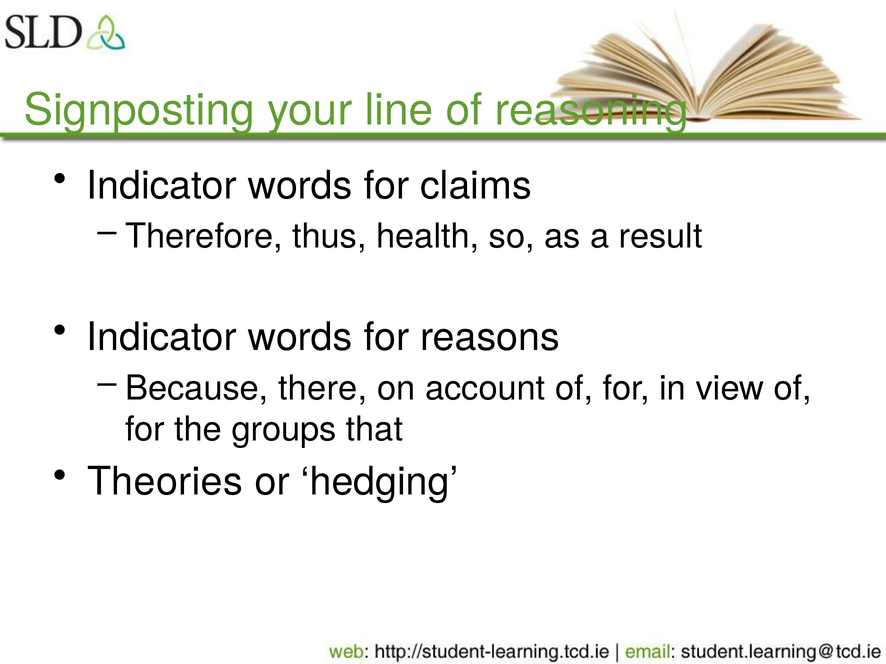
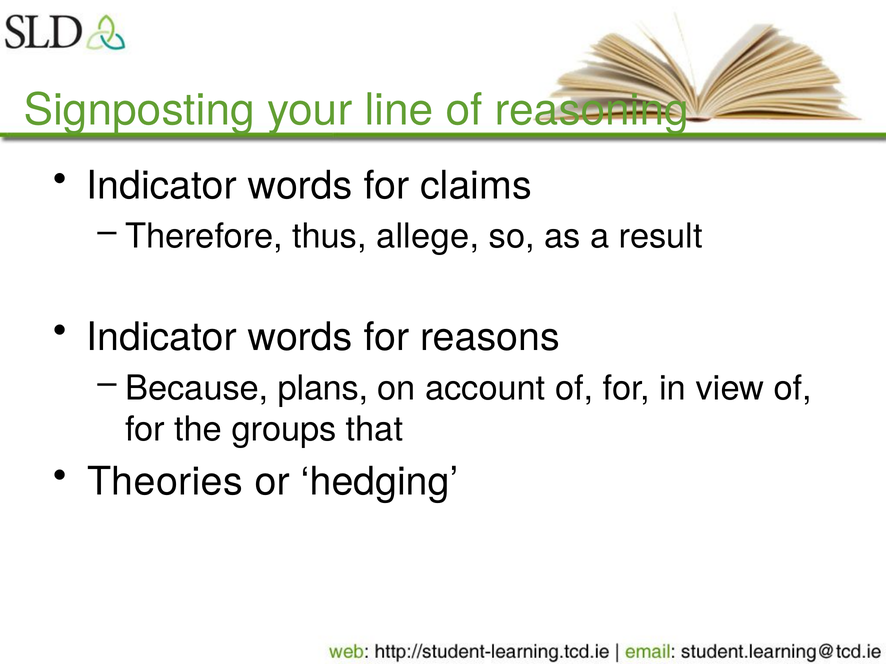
health: health -> allege (428, 237)
there: there -> plans (323, 388)
